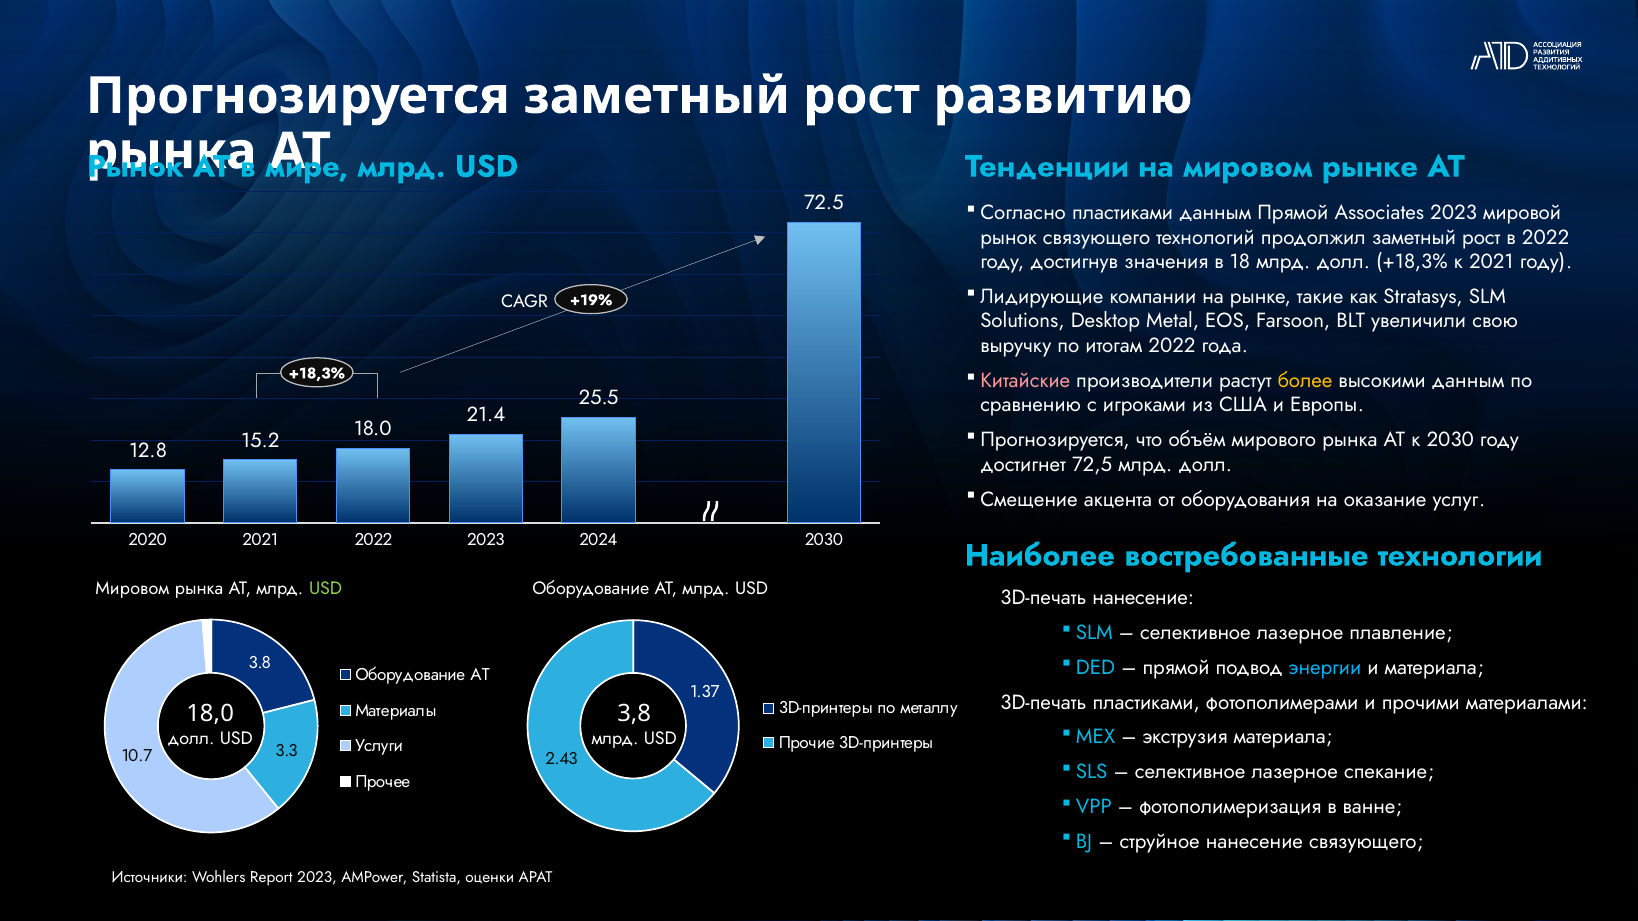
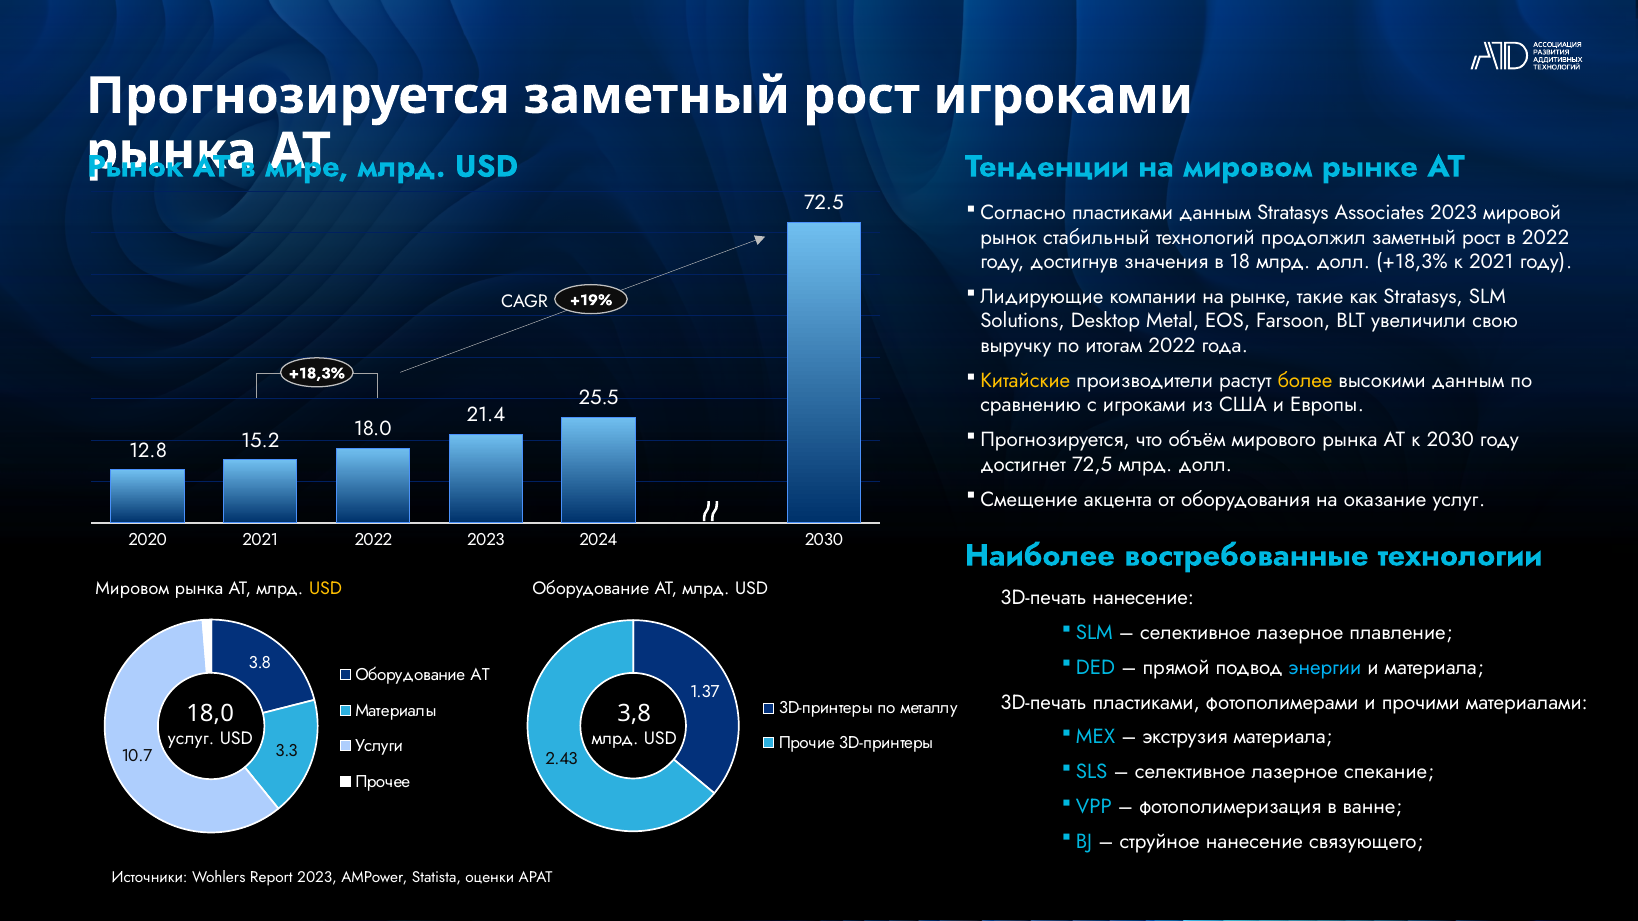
рост развитию: развитию -> игроками (1063, 96)
данным Прямой: Прямой -> Stratasys (1293, 213)
рынок связующего: связующего -> стабильный (1096, 237)
Китайские colour: pink -> yellow (1025, 381)
USD colour: light green -> yellow (326, 589)
долл: долл -> услуг (191, 739)
